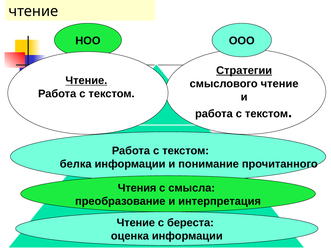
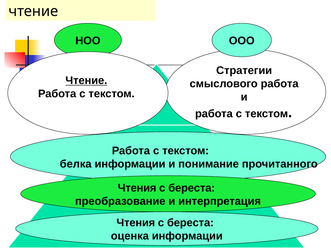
Стратегии underline: present -> none (244, 70)
смыслового чтение: чтение -> работа (280, 84)
смысла: смысла -> береста (192, 188)
Чтение: Чтение -> Чтения (136, 223)
